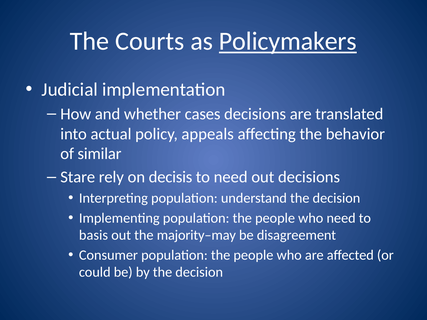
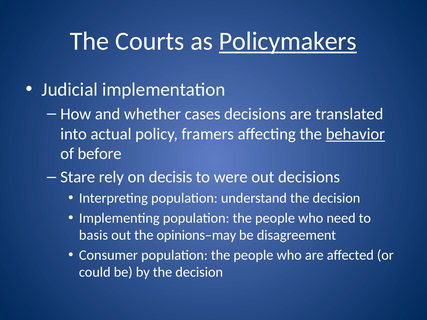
appeals: appeals -> framers (208, 134)
behavior underline: none -> present (355, 134)
similar: similar -> before (100, 154)
to need: need -> were (231, 177)
majority–may: majority–may -> opinions–may (196, 235)
